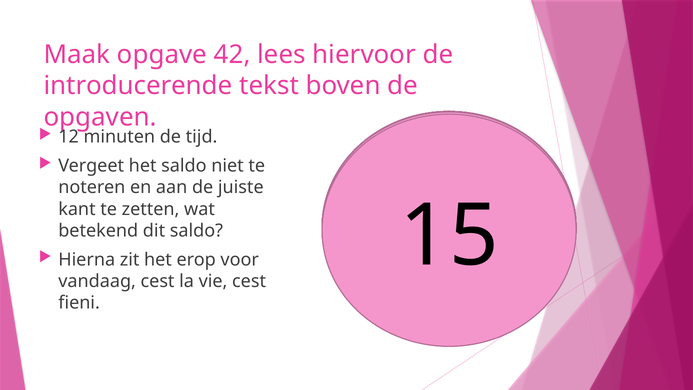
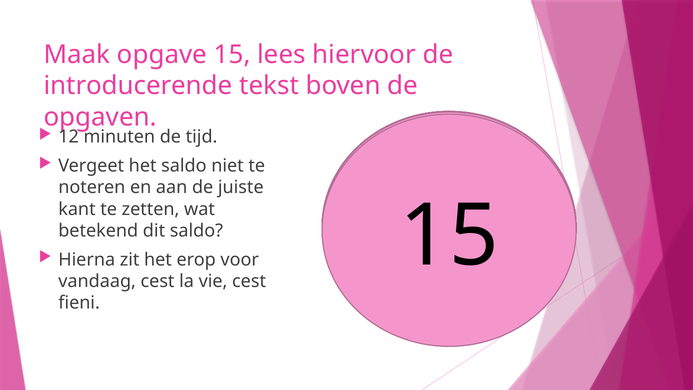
opgave 42: 42 -> 15 (232, 55)
